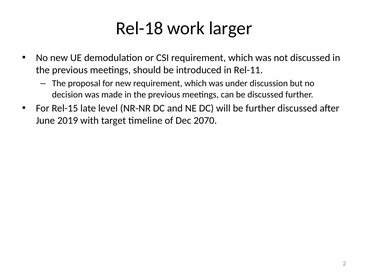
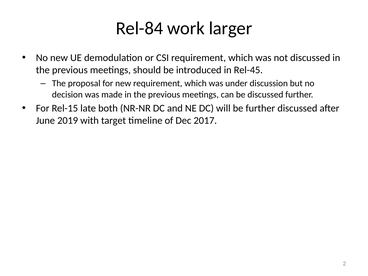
Rel-18: Rel-18 -> Rel-84 (139, 28)
Rel-11: Rel-11 -> Rel-45 (248, 70)
level: level -> both (108, 108)
2070: 2070 -> 2017 (205, 121)
